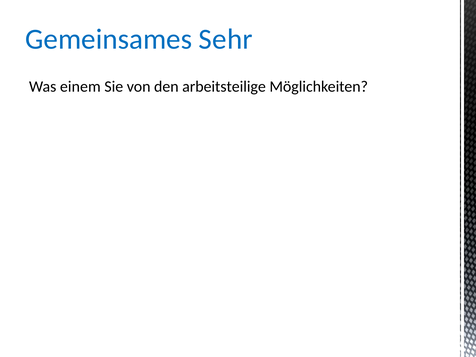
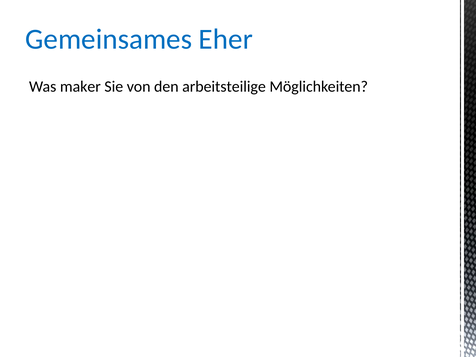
Sehr: Sehr -> Eher (226, 39)
einem: einem -> maker (80, 86)
